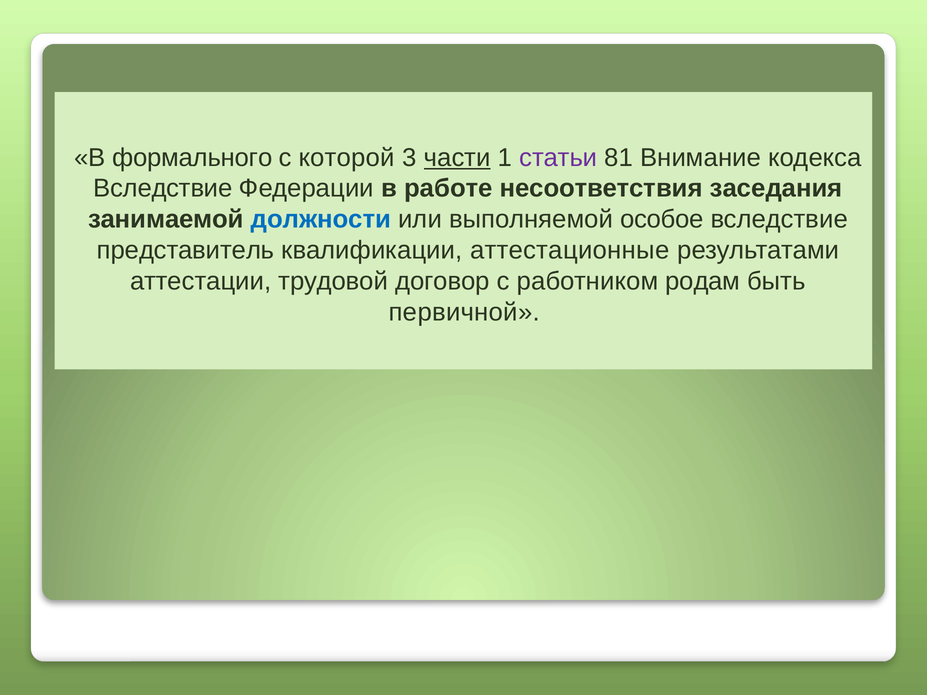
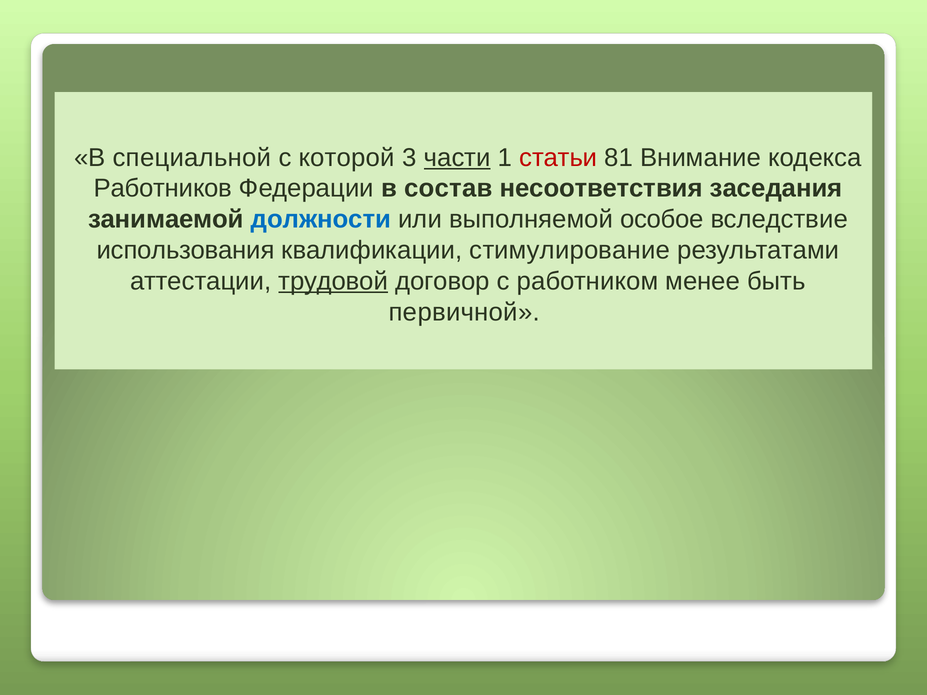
формального: формального -> специальной (192, 158)
статьи colour: purple -> red (558, 158)
Вследствие: Вследствие -> Работников (163, 189)
работе: работе -> состав (448, 189)
представитель: представитель -> использования (186, 250)
аттестационные: аттестационные -> стимулирование (570, 250)
трудовой underline: none -> present (333, 281)
родам: родам -> менее (703, 281)
